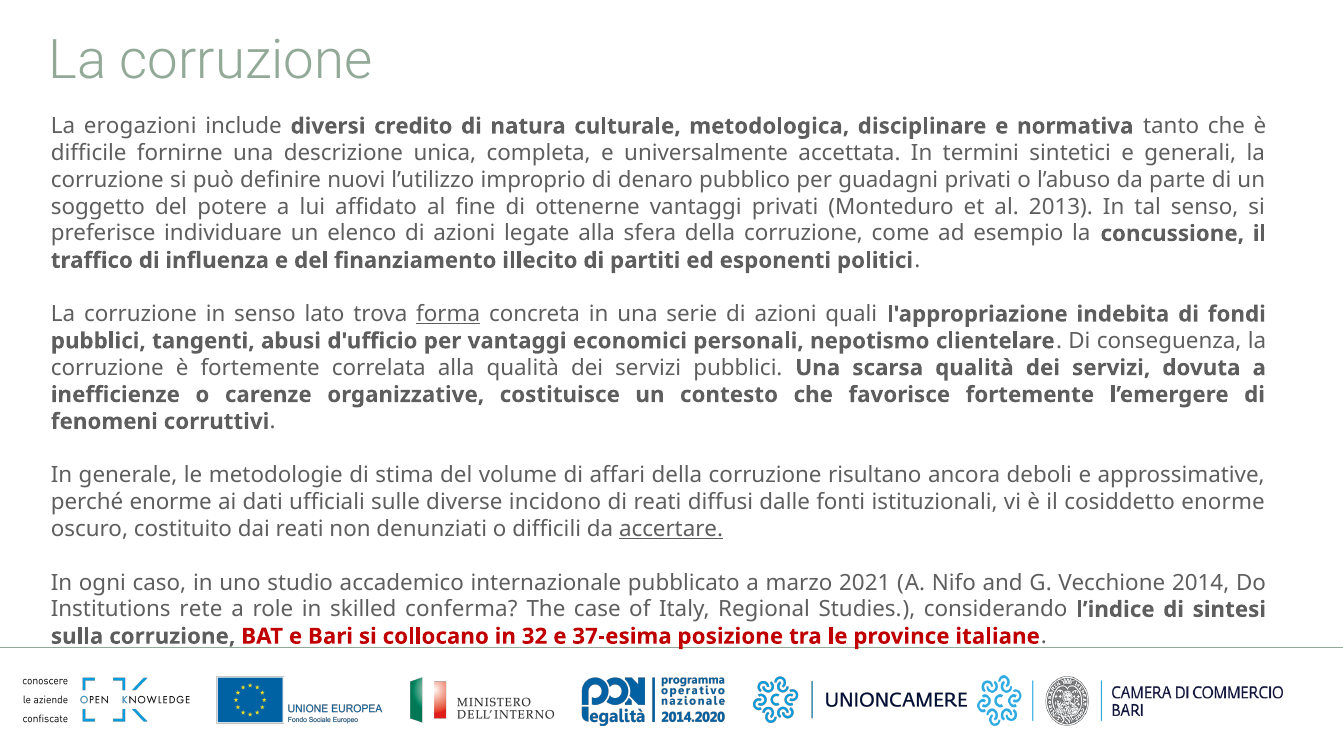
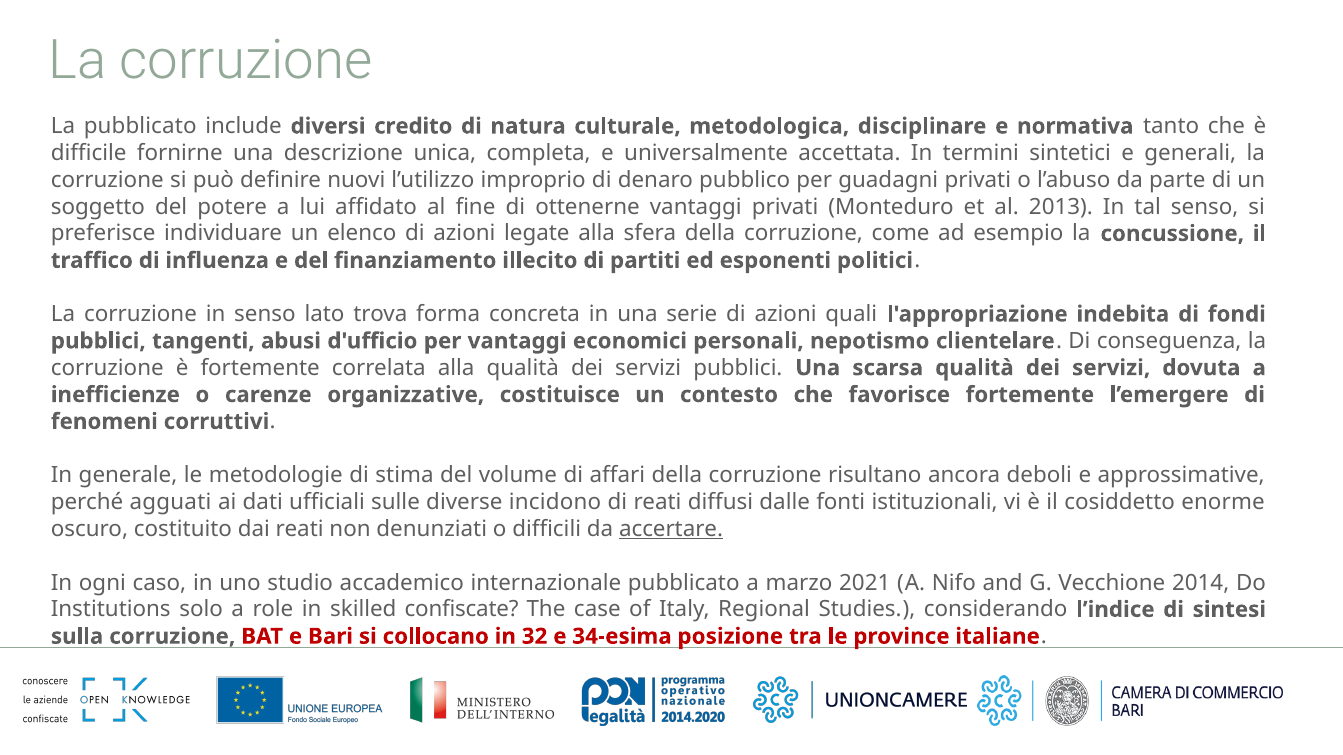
La erogazioni: erogazioni -> pubblicato (140, 126)
forma underline: present -> none (448, 314)
perché enorme: enorme -> agguati (171, 502)
rete: rete -> solo (201, 610)
conferma: conferma -> confiscate (462, 610)
37-esima: 37-esima -> 34-esima (622, 637)
